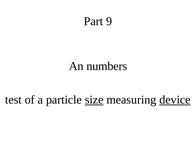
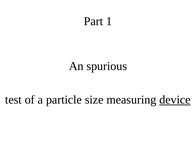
9: 9 -> 1 (109, 21)
numbers: numbers -> spurious (107, 66)
size underline: present -> none (94, 100)
